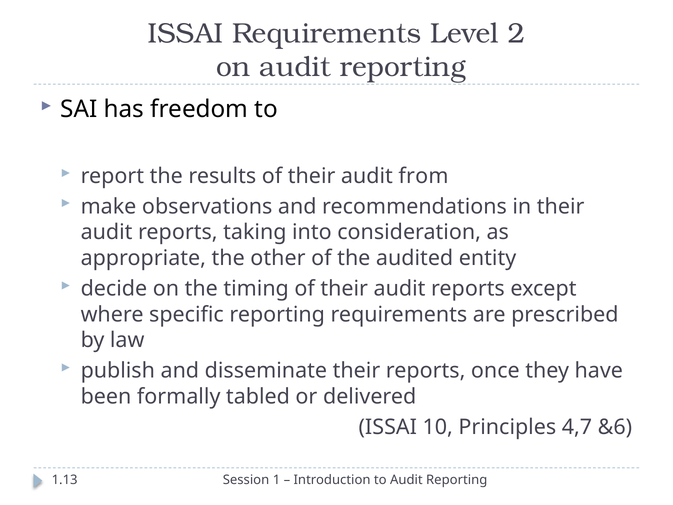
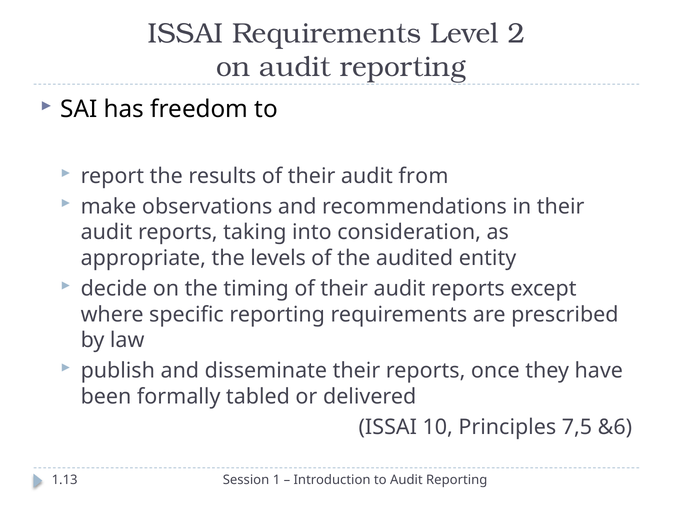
other: other -> levels (278, 258)
4,7: 4,7 -> 7,5 (577, 427)
